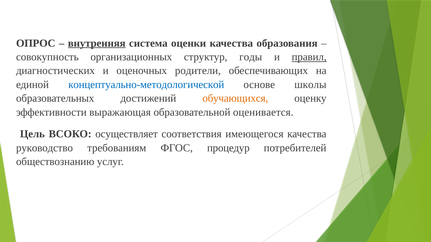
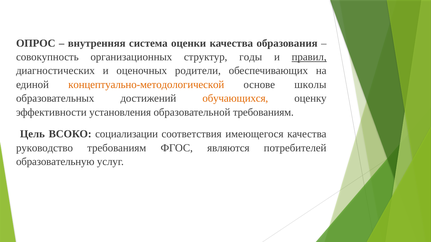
внутренняя underline: present -> none (97, 43)
концептуально-методологической colour: blue -> orange (146, 85)
выражающая: выражающая -> установления (120, 112)
образовательной оценивается: оценивается -> требованиям (263, 112)
осуществляет: осуществляет -> социализации (127, 134)
процедур: процедур -> являются (228, 148)
обществознанию: обществознанию -> образовательную (55, 162)
